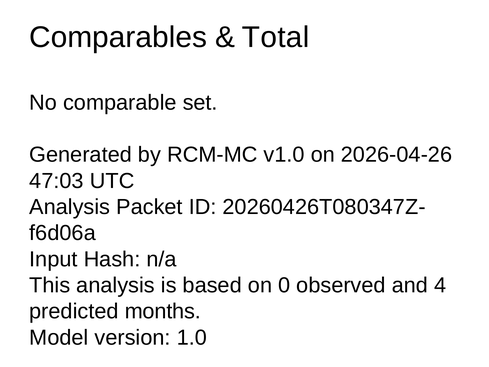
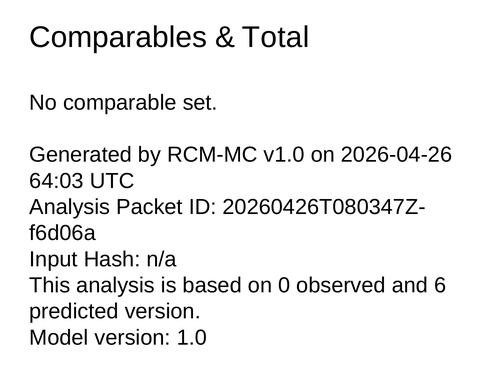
47:03: 47:03 -> 64:03 (56, 181)
4: 4 -> 6 (440, 285)
predicted months: months -> version (163, 311)
